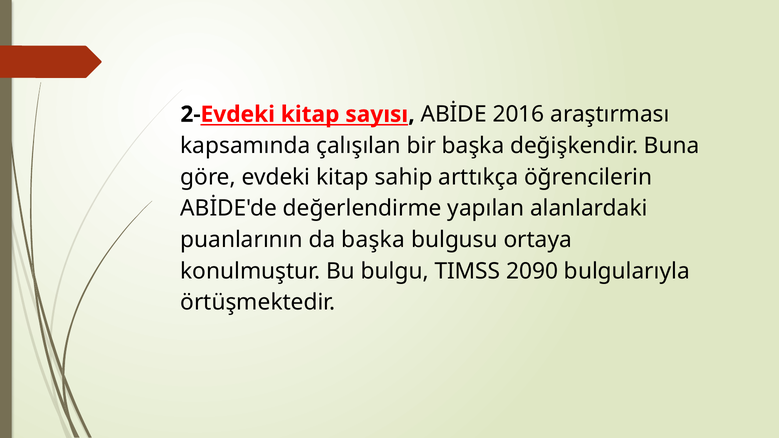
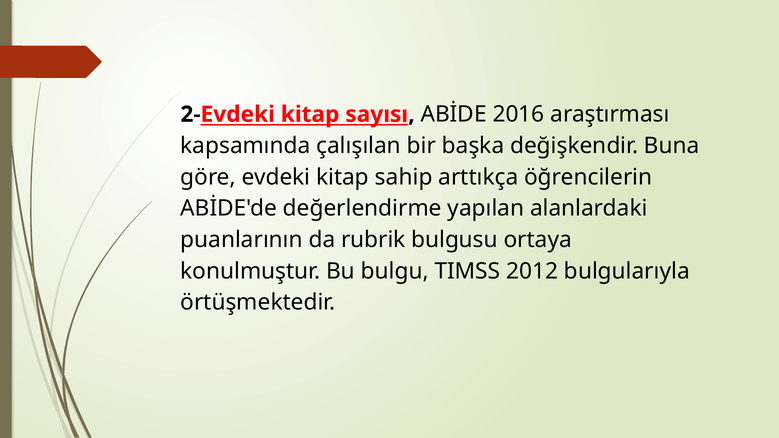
da başka: başka -> rubrik (373, 240)
2090: 2090 -> 2012 (532, 271)
